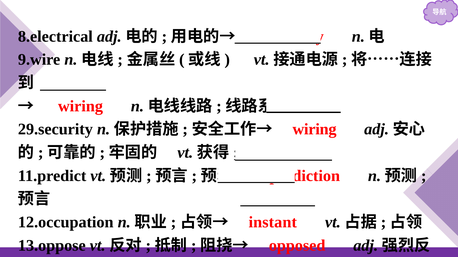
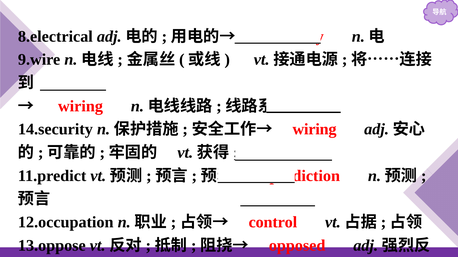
29.security: 29.security -> 14.security (55, 130)
instant: instant -> control (273, 223)
